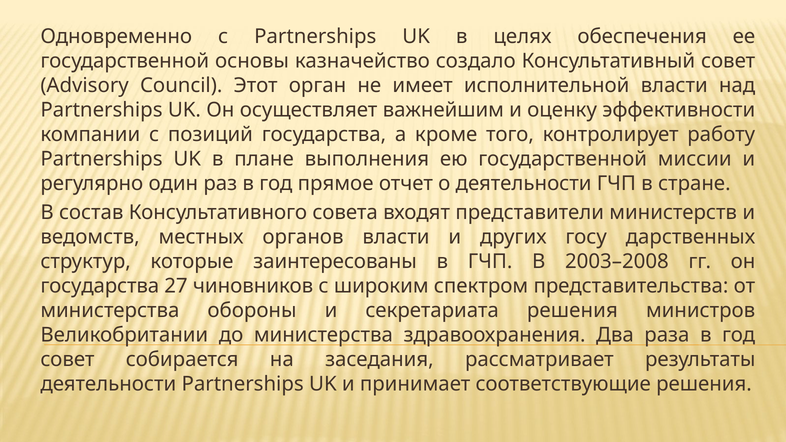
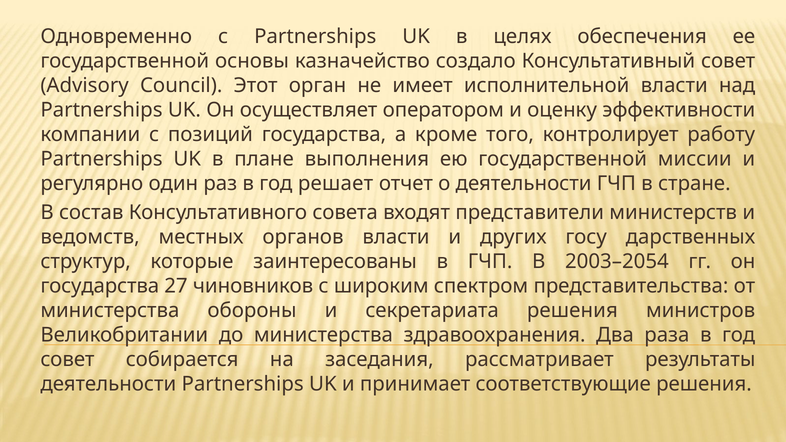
важнейшим: важнейшим -> оператором (443, 110)
прямое: прямое -> решает (336, 184)
2003–2008: 2003–2008 -> 2003–2054 (617, 262)
